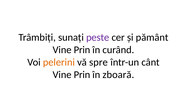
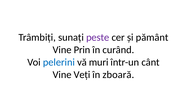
pelerini colour: orange -> blue (59, 62)
spre: spre -> muri (99, 62)
Prin: Prin -> Veți (82, 75)
